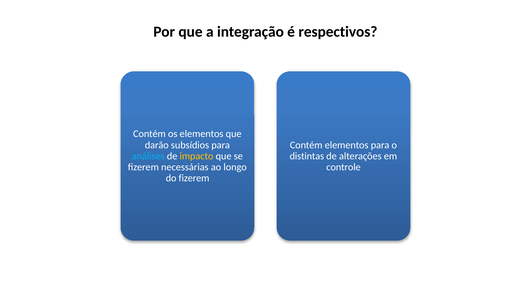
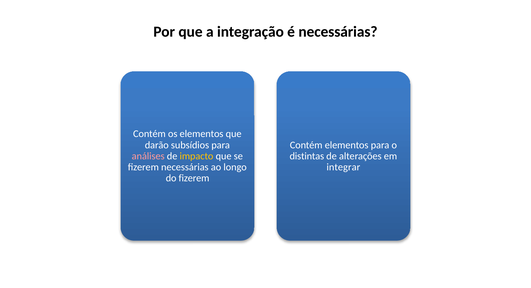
é respectivos: respectivos -> necessárias (338, 32)
análises colour: light blue -> pink (148, 156)
controle: controle -> integrar (343, 167)
